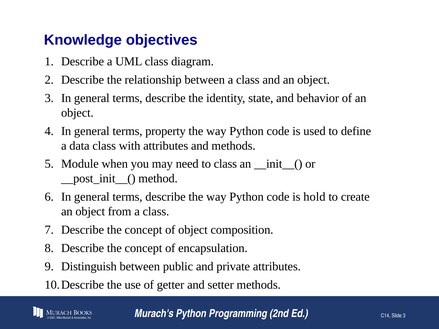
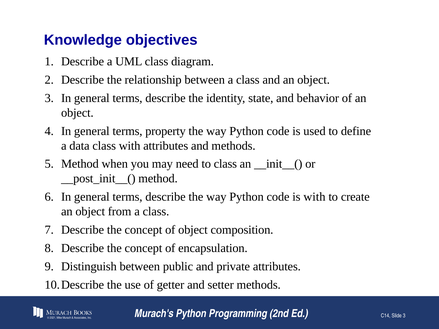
Module: Module -> Method (80, 164)
is hold: hold -> with (314, 197)
